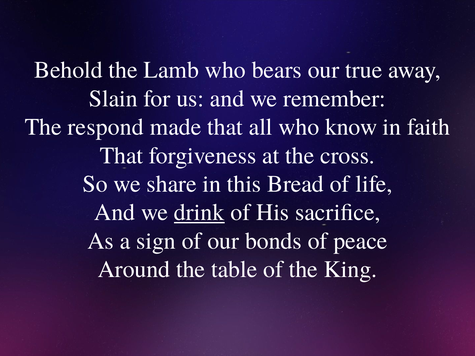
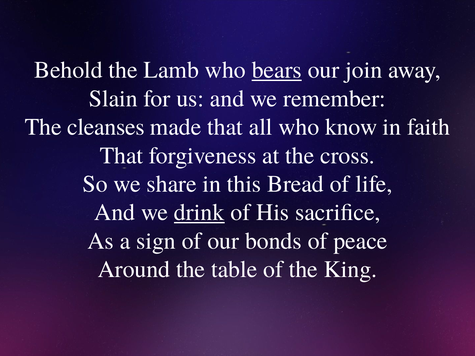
bears underline: none -> present (277, 70)
true: true -> join (364, 70)
respond: respond -> cleanses (106, 127)
